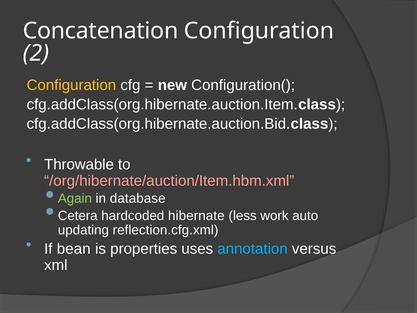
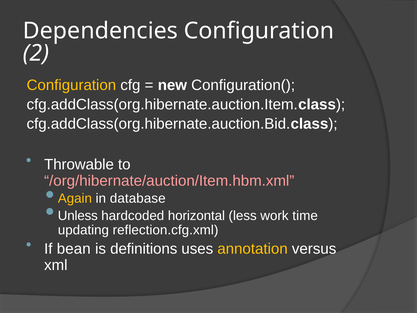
Concatenation: Concatenation -> Dependencies (100, 31)
Again colour: light green -> yellow (75, 198)
Cetera: Cetera -> Unless (78, 216)
hibernate: hibernate -> horizontal (196, 216)
auto: auto -> time (305, 216)
properties: properties -> definitions (144, 249)
annotation colour: light blue -> yellow (253, 249)
